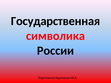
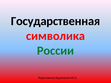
России colour: black -> green (55, 51)
